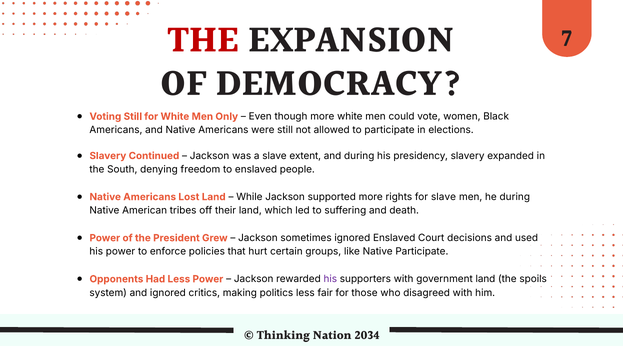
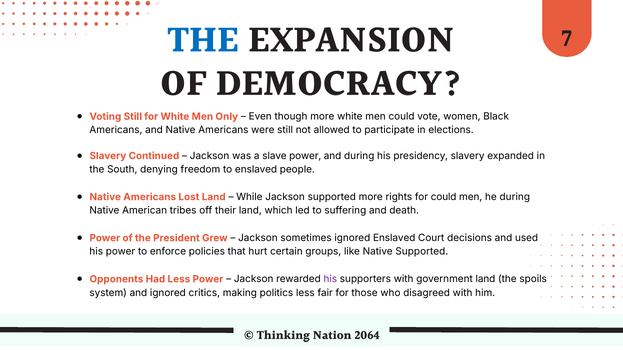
THE colour: red -> blue (204, 41)
slave extent: extent -> power (305, 156)
for slave: slave -> could (444, 197)
Native Participate: Participate -> Supported (422, 252)
2034: 2034 -> 2064 (367, 336)
